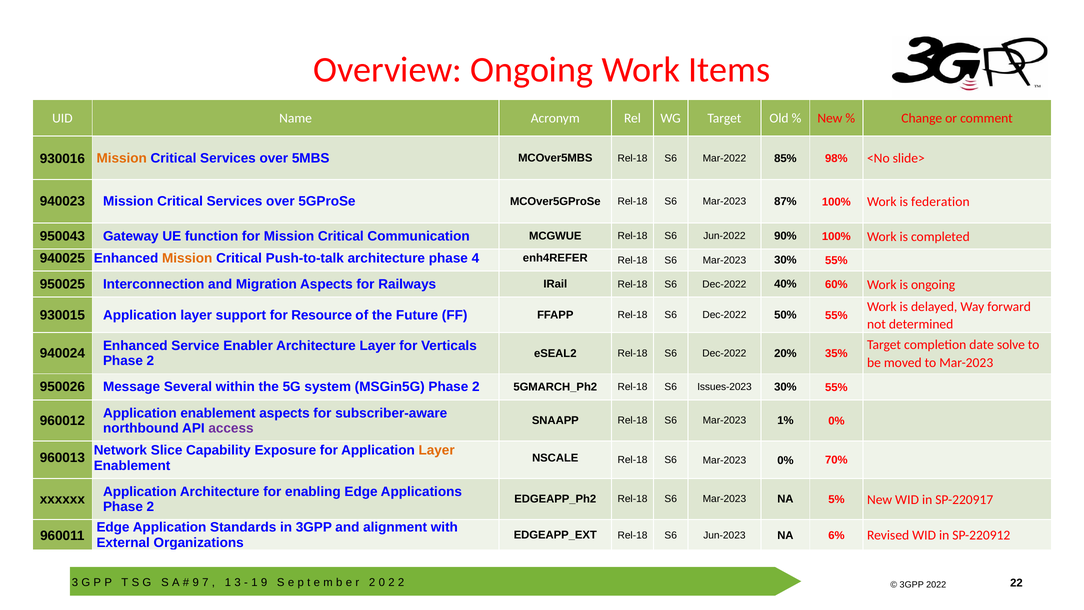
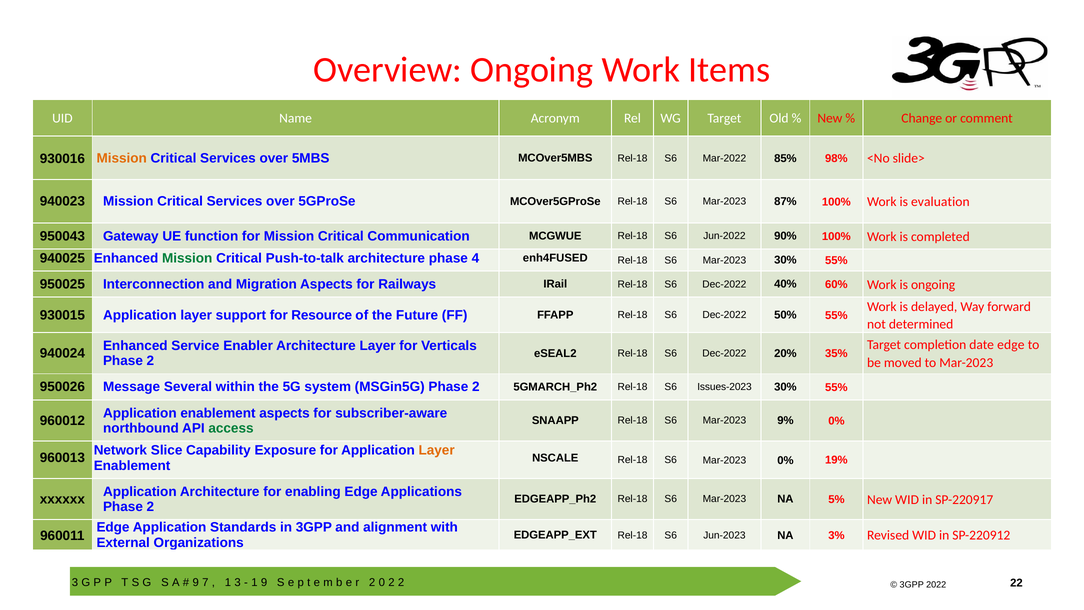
federation: federation -> evaluation (940, 202)
Mission colour: orange -> green (187, 258)
enh4REFER: enh4REFER -> enh4FUSED (555, 258)
date solve: solve -> edge (1011, 345)
1%: 1% -> 9% (785, 420)
access colour: purple -> green (231, 428)
70%: 70% -> 19% (836, 460)
6%: 6% -> 3% (836, 535)
